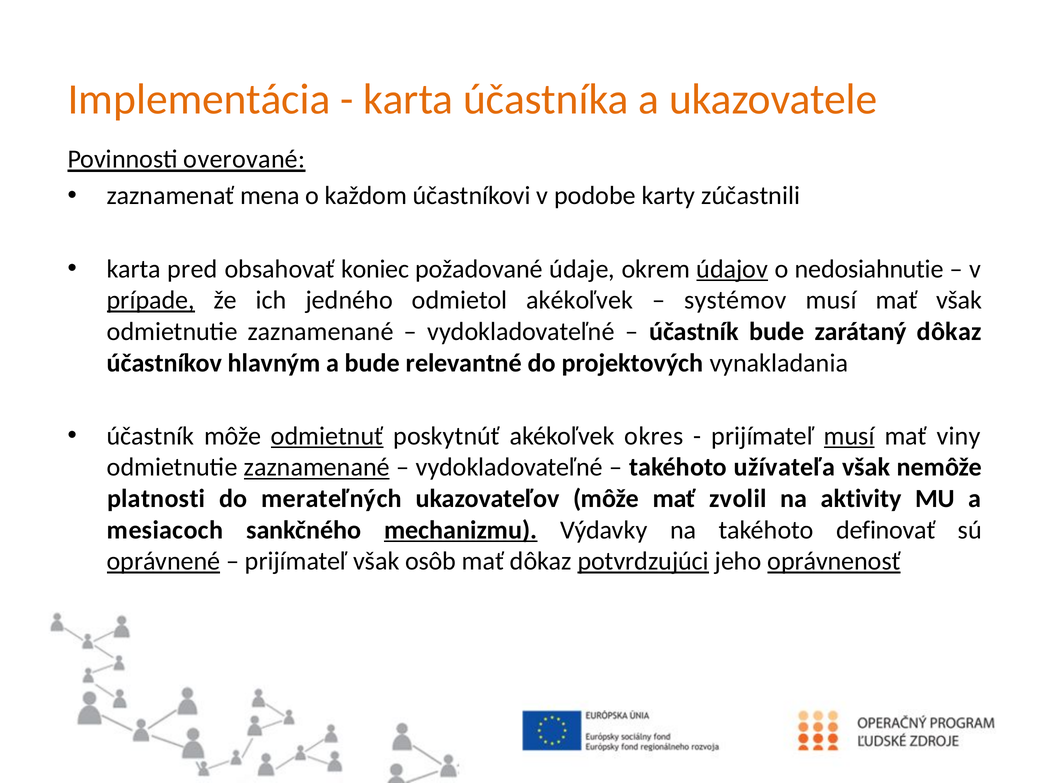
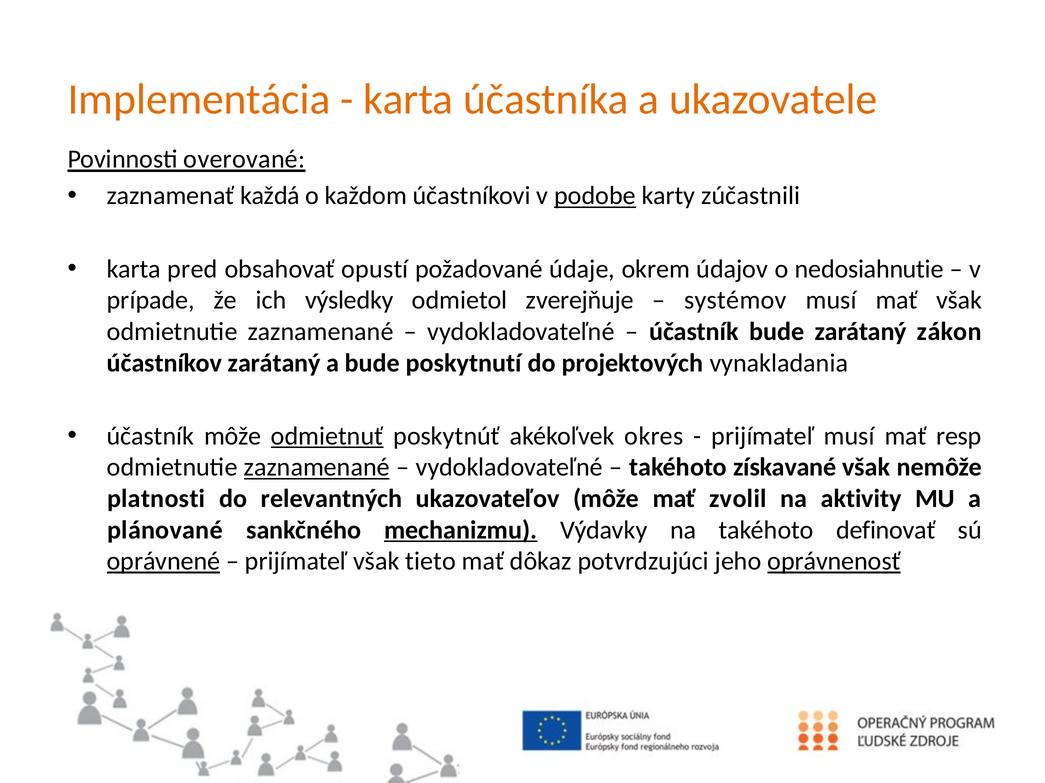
mena: mena -> každá (270, 196)
podobe underline: none -> present (595, 196)
koniec: koniec -> opustí (375, 269)
údajov underline: present -> none (732, 269)
prípade underline: present -> none (151, 301)
jedného: jedného -> výsledky (349, 301)
odmietol akékoľvek: akékoľvek -> zverejňuje (580, 301)
zarátaný dôkaz: dôkaz -> zákon (949, 332)
účastníkov hlavným: hlavným -> zarátaný (274, 363)
relevantné: relevantné -> poskytnutí (464, 363)
musí underline: present -> none (849, 436)
viny: viny -> resp (959, 436)
užívateľa: užívateľa -> získavané (785, 468)
merateľných: merateľných -> relevantných (332, 499)
mesiacoch: mesiacoch -> plánované (165, 530)
osôb: osôb -> tieto (431, 562)
potvrdzujúci underline: present -> none (643, 562)
